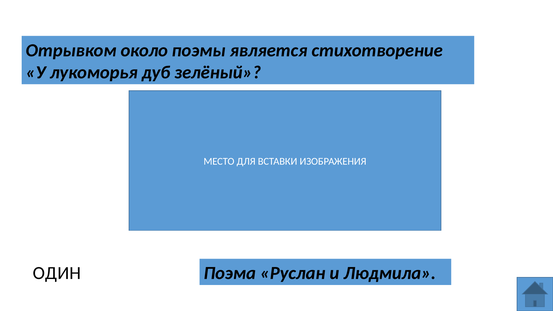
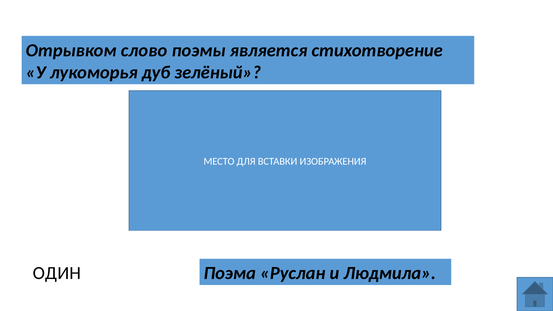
около: около -> слово (144, 50)
